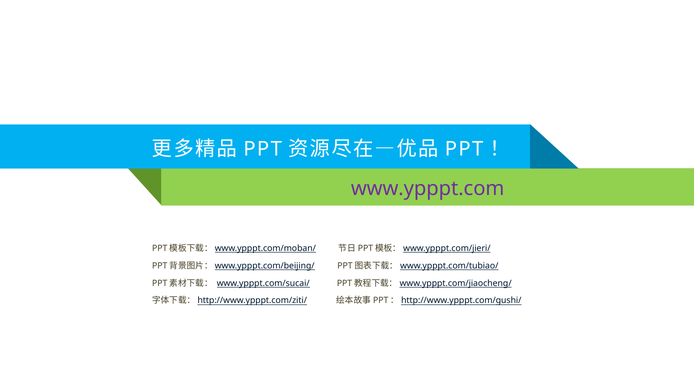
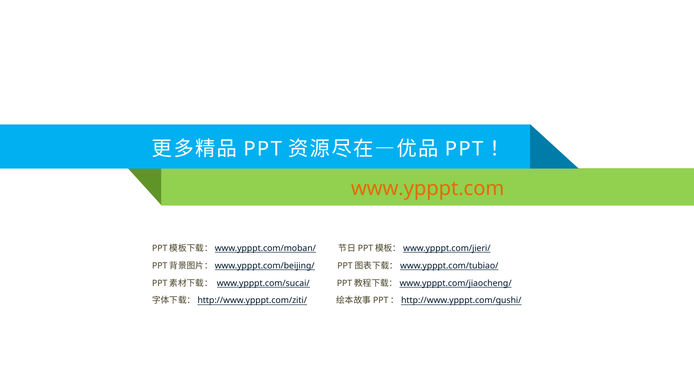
www.ypppt.com colour: purple -> orange (428, 188)
